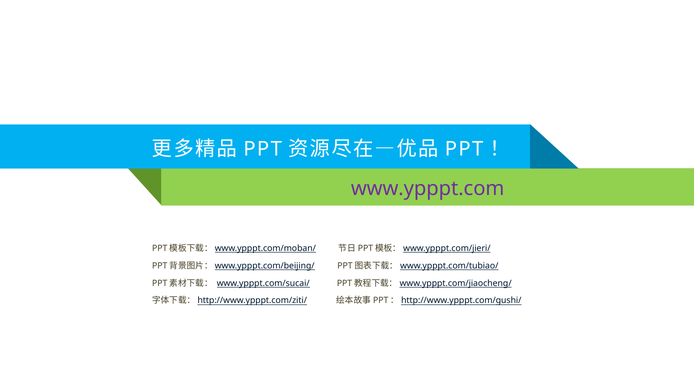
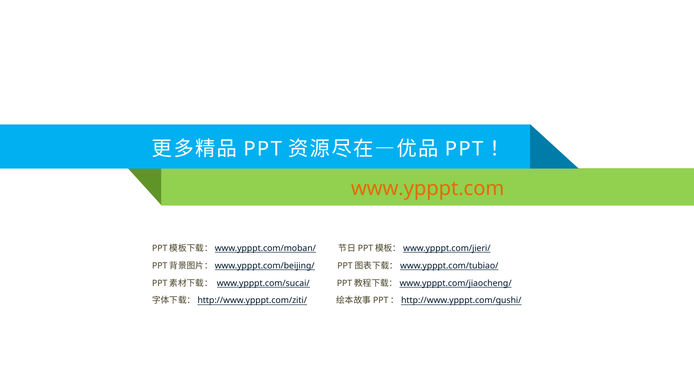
www.ypppt.com colour: purple -> orange (428, 188)
